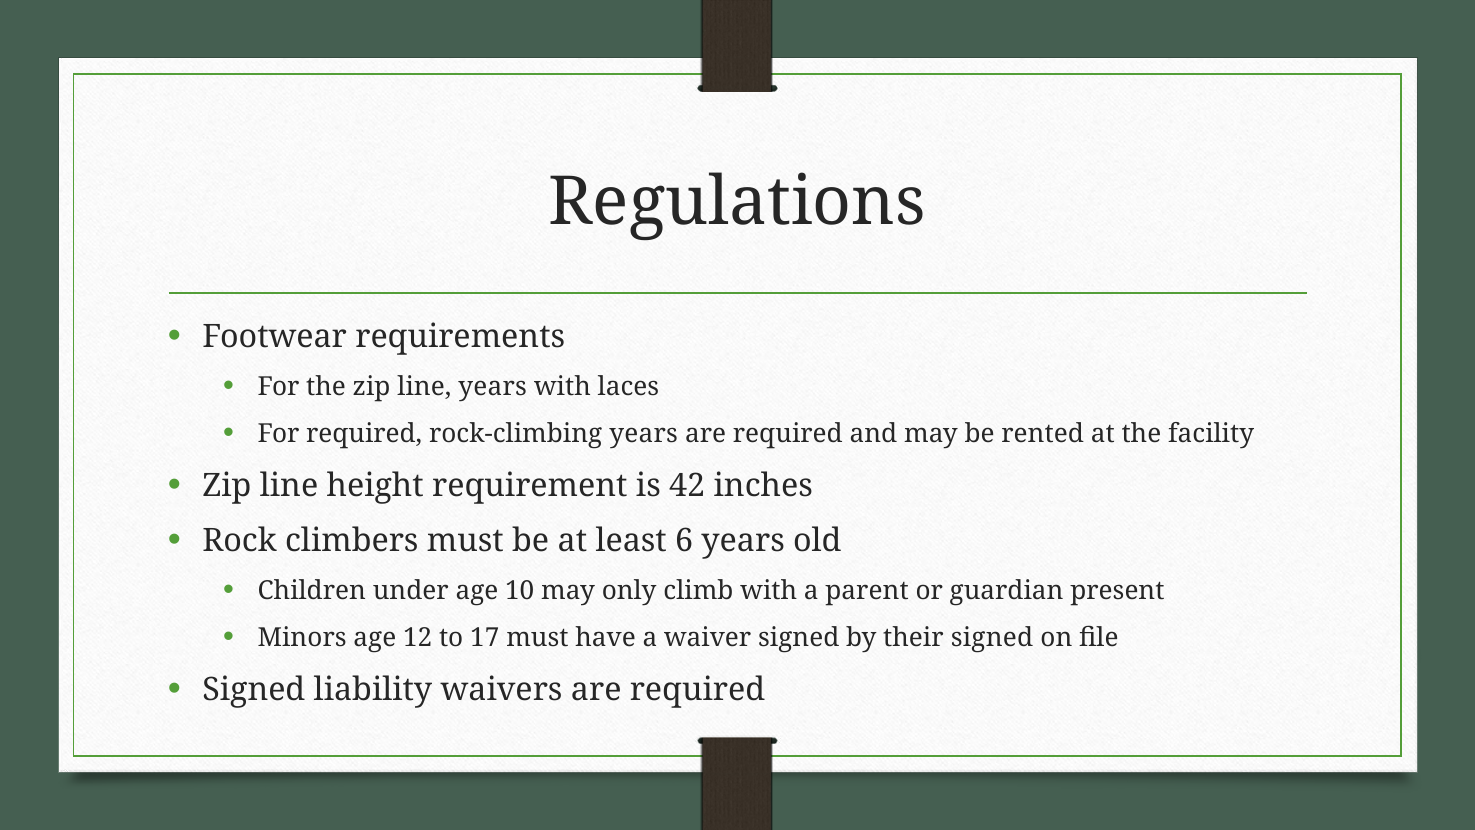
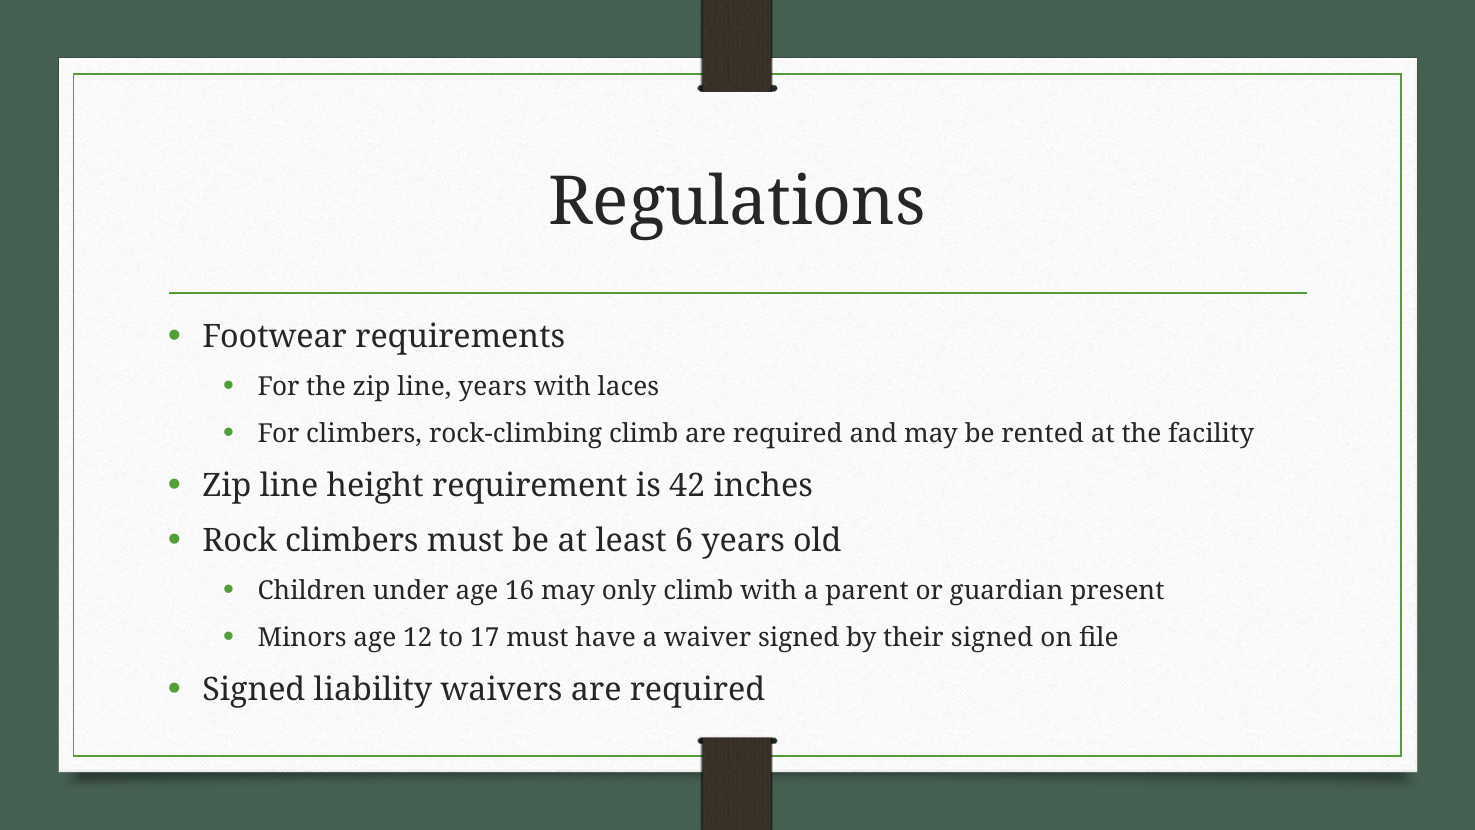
For required: required -> climbers (364, 433)
rock-climbing years: years -> climb (644, 433)
10: 10 -> 16 (520, 591)
